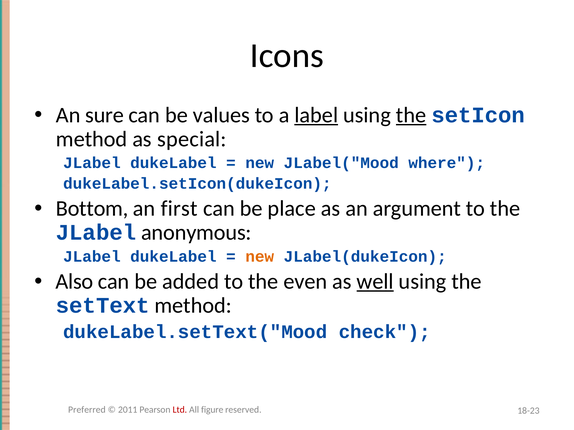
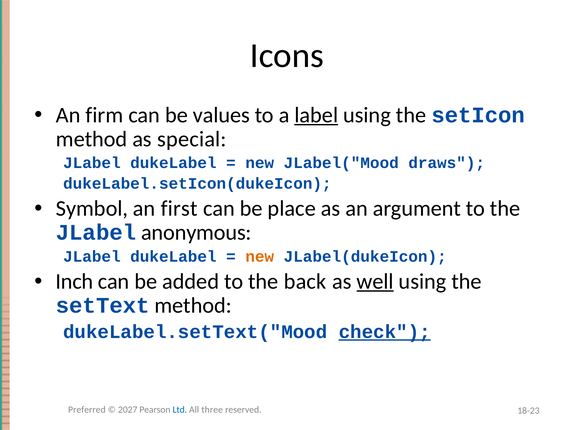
sure: sure -> firm (104, 115)
the underline: present -> none (411, 115)
where: where -> draws (447, 163)
Bottom: Bottom -> Symbol (92, 209)
Also: Also -> Inch (74, 282)
even: even -> back (305, 282)
check underline: none -> present (385, 332)
2011: 2011 -> 2027 (128, 410)
Ltd colour: red -> blue (180, 410)
figure: figure -> three (212, 410)
